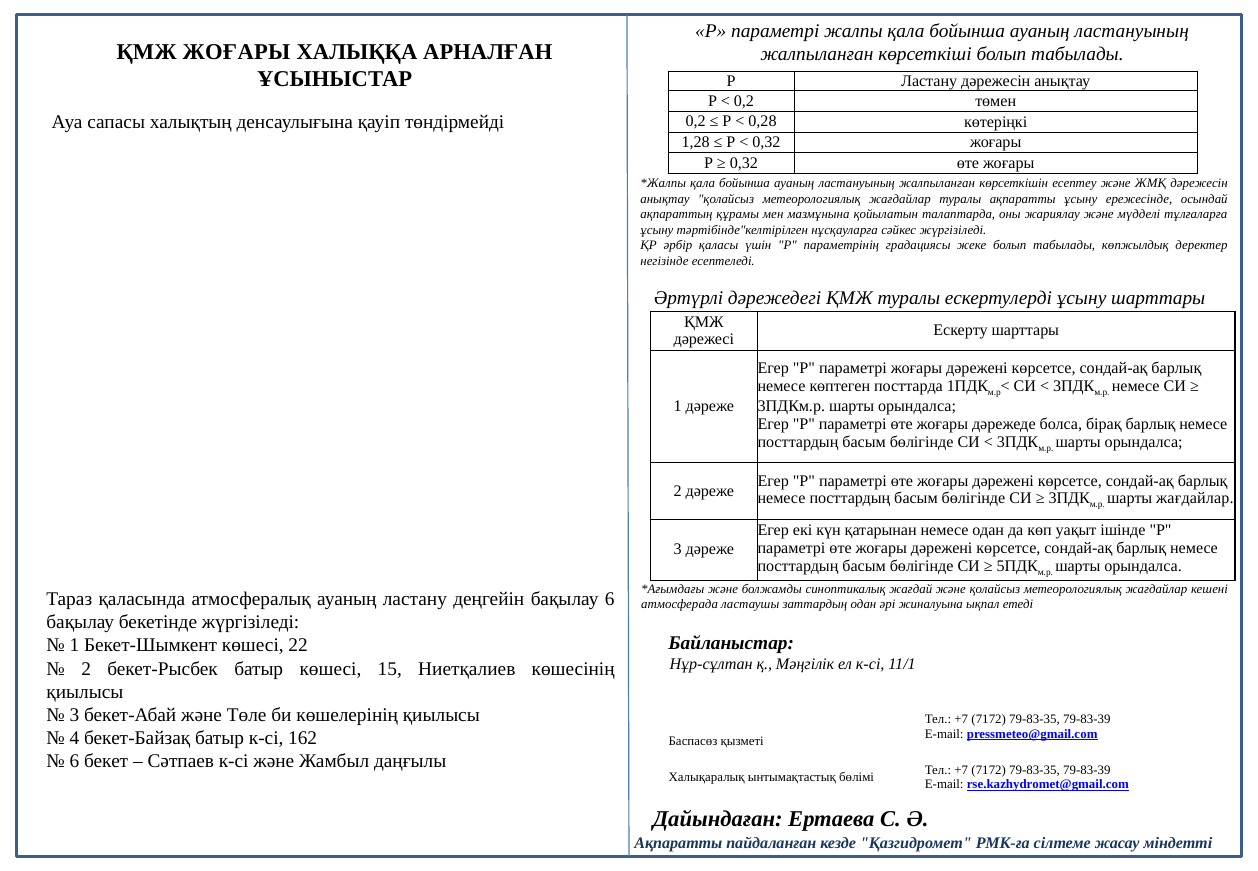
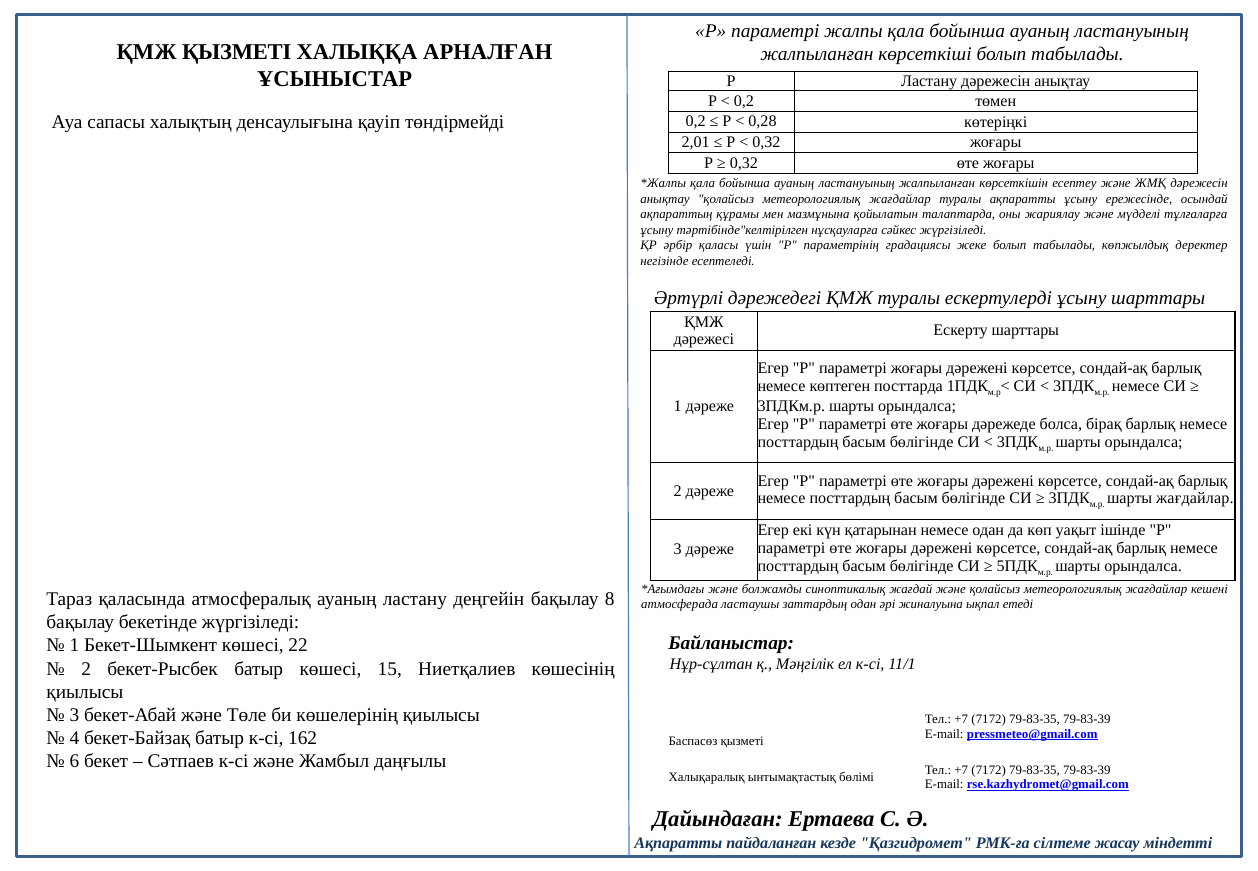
ҚМЖ ЖОҒАРЫ: ЖОҒАРЫ -> ҚЫЗМЕТІ (237, 52)
1,28: 1,28 -> 2,01 (696, 142)
бақылау 6: 6 -> 8 (610, 599)
